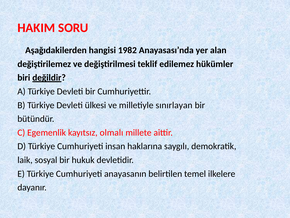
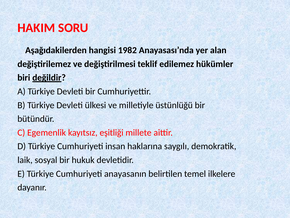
sınırlayan: sınırlayan -> üstünlüğü (174, 105)
olmalı: olmalı -> eşitliği (112, 132)
